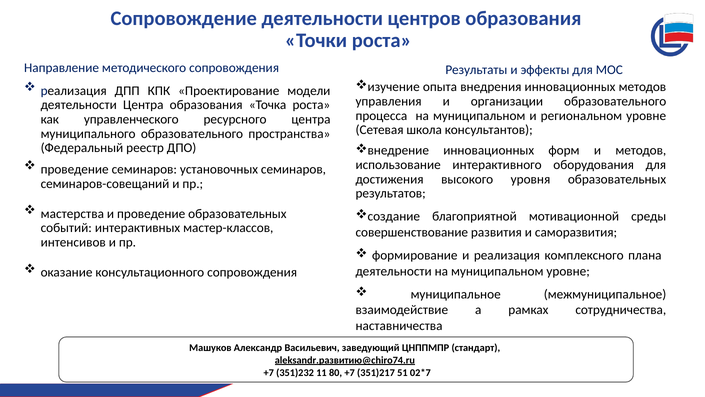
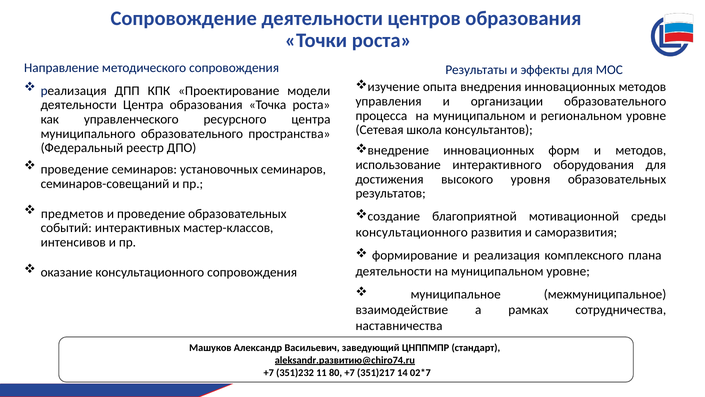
мастерства: мастерства -> предметов (72, 214)
совершенствование: совершенствование -> консультационного (412, 232)
51: 51 -> 14 (402, 372)
